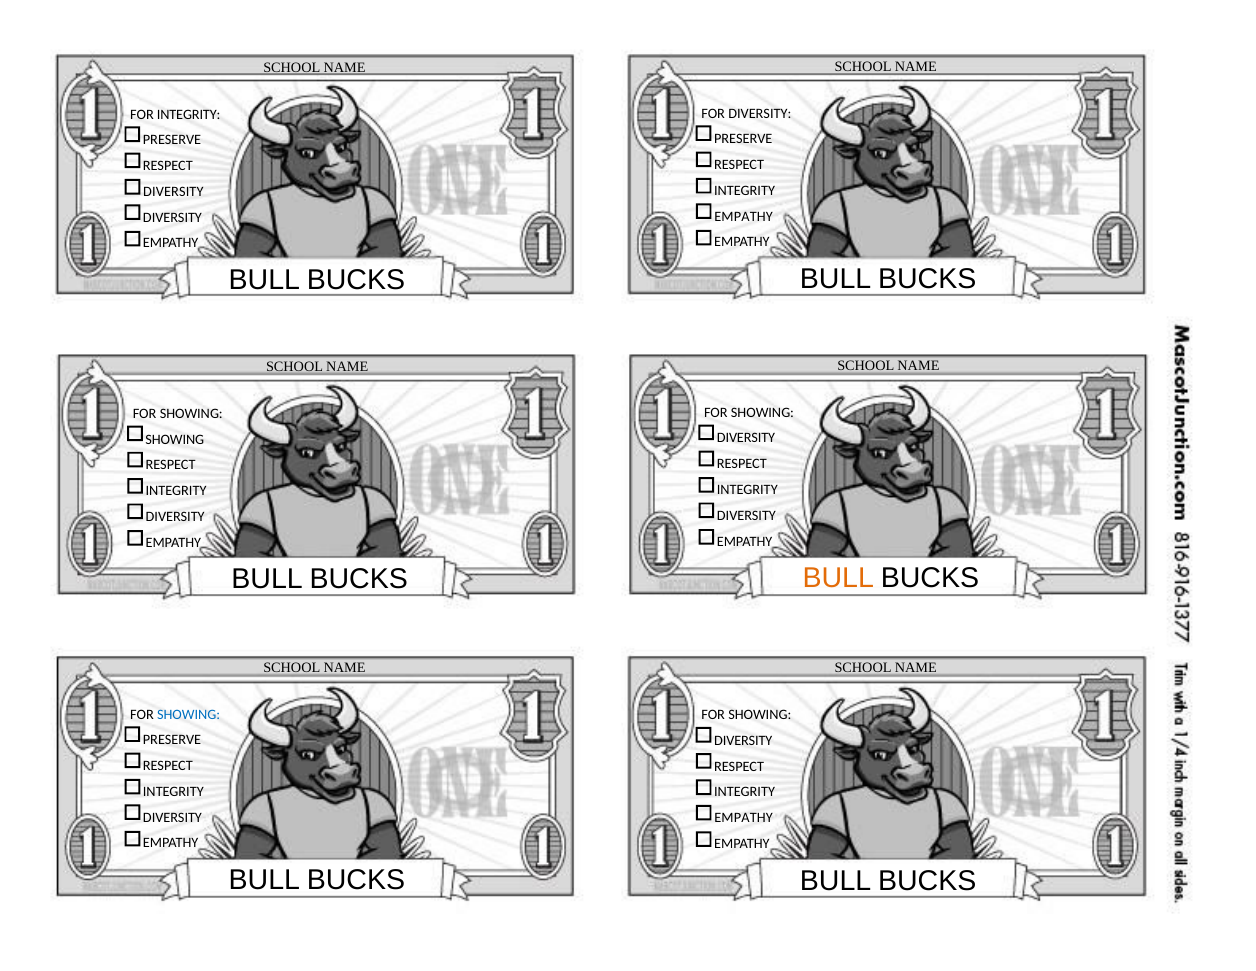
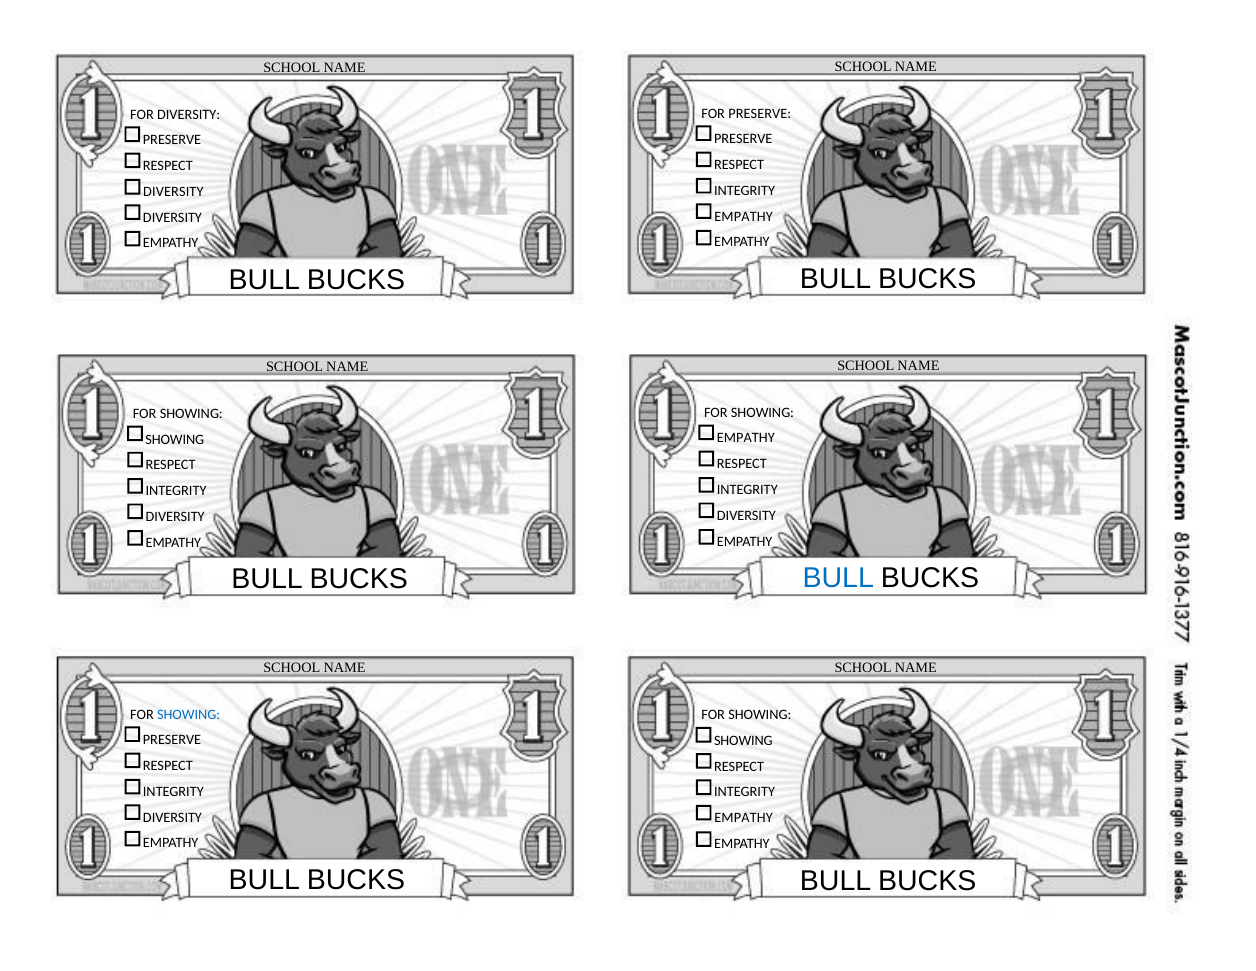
FOR DIVERSITY: DIVERSITY -> PRESERVE (760, 113)
FOR INTEGRITY: INTEGRITY -> DIVERSITY (189, 114)
DIVERSITY: DIVERSITY -> EMPATHY (746, 438)
BULL colour: orange -> blue (838, 578)
DIVERSITY: DIVERSITY -> SHOWING (743, 740)
